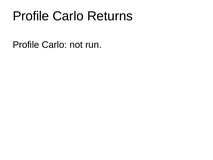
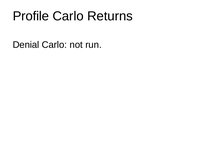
Profile: Profile -> Denial (26, 45)
